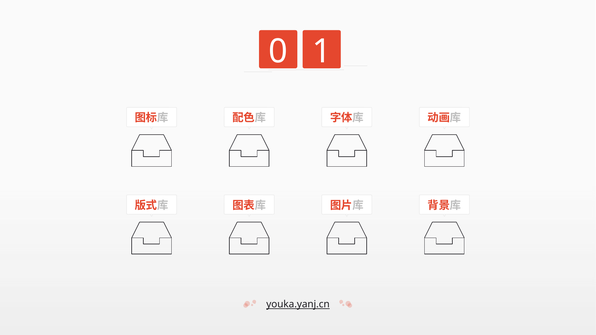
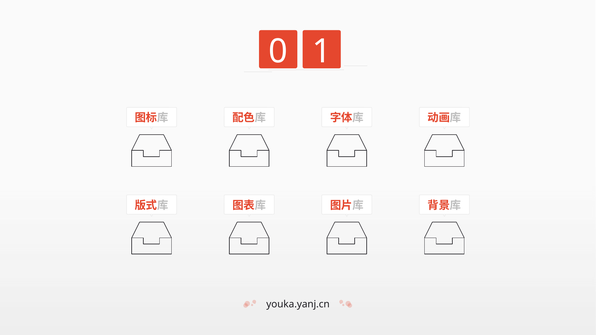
youka.yanj.cn underline: present -> none (298, 305)
